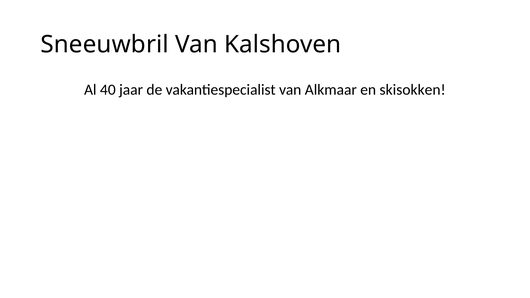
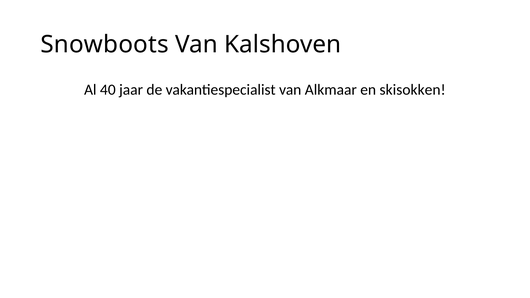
Sneeuwbril: Sneeuwbril -> Snowboots (105, 45)
